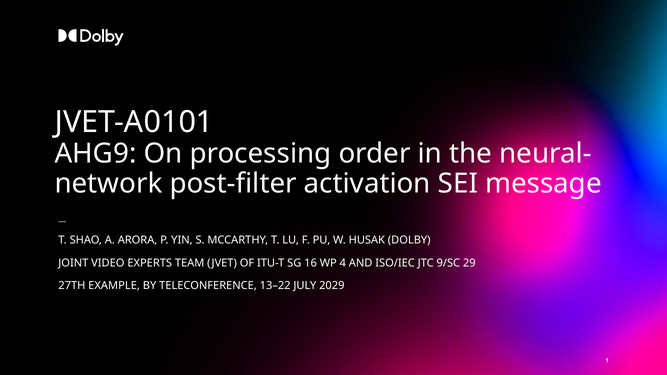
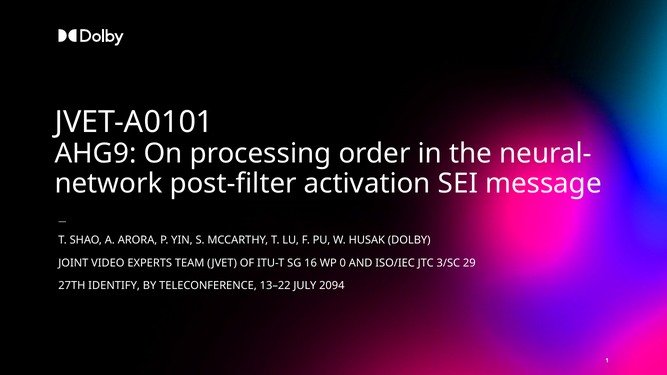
4: 4 -> 0 (343, 263)
9/SC: 9/SC -> 3/SC (448, 263)
EXAMPLE: EXAMPLE -> IDENTIFY (114, 286)
2029: 2029 -> 2094 (332, 286)
